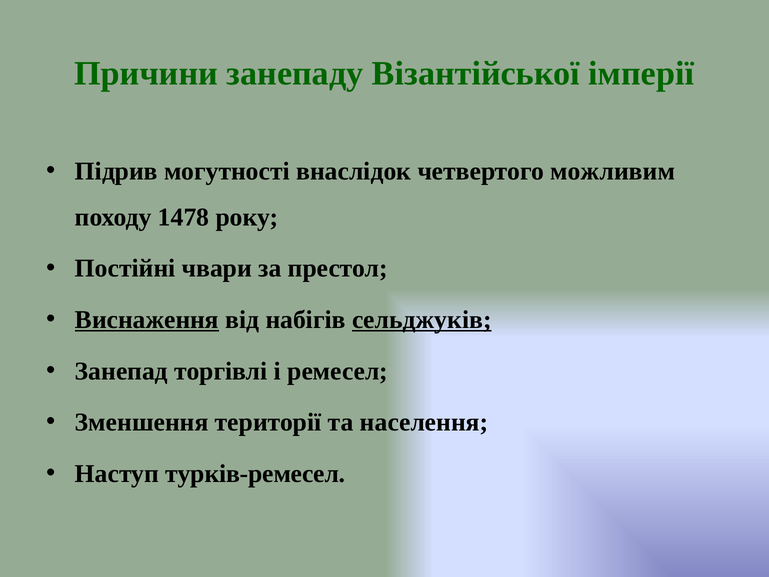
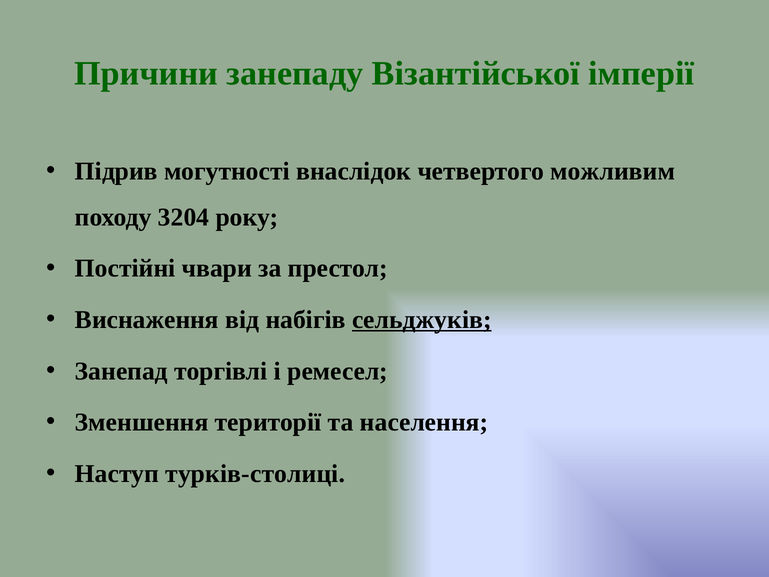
1478: 1478 -> 3204 (184, 217)
Виснаження underline: present -> none (147, 320)
турків-ремесел: турків-ремесел -> турків-столиці (255, 473)
